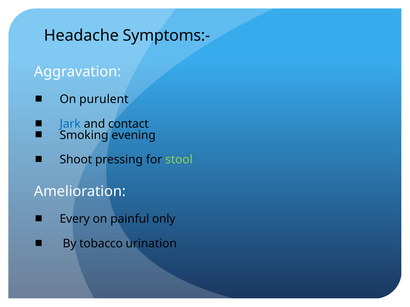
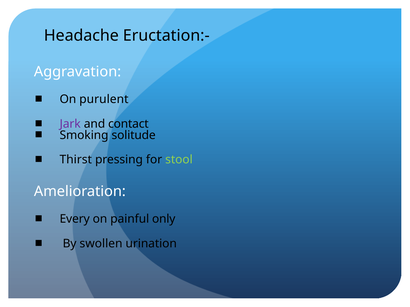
Symptoms:-: Symptoms:- -> Eructation:- (166, 36)
Jark colour: blue -> purple (70, 124)
evening: evening -> solitude (134, 135)
Shoot: Shoot -> Thirst (76, 160)
tobacco: tobacco -> swollen (101, 244)
